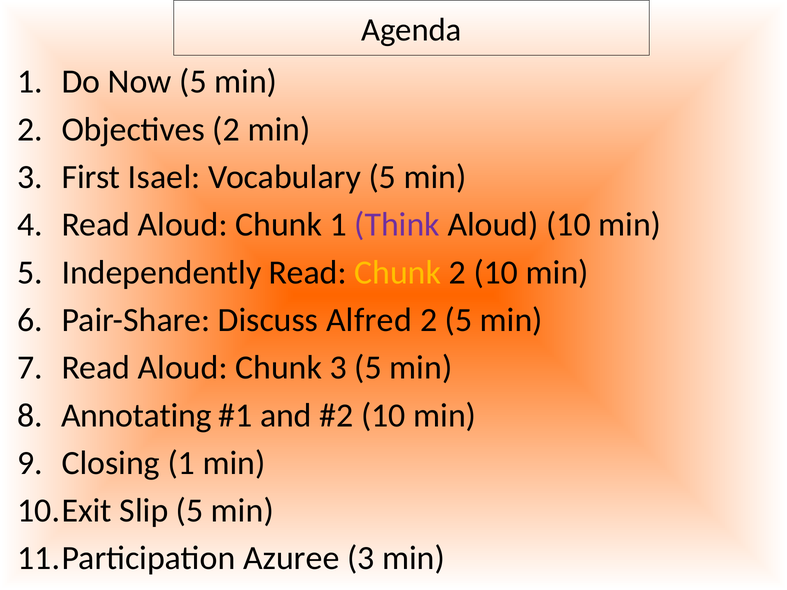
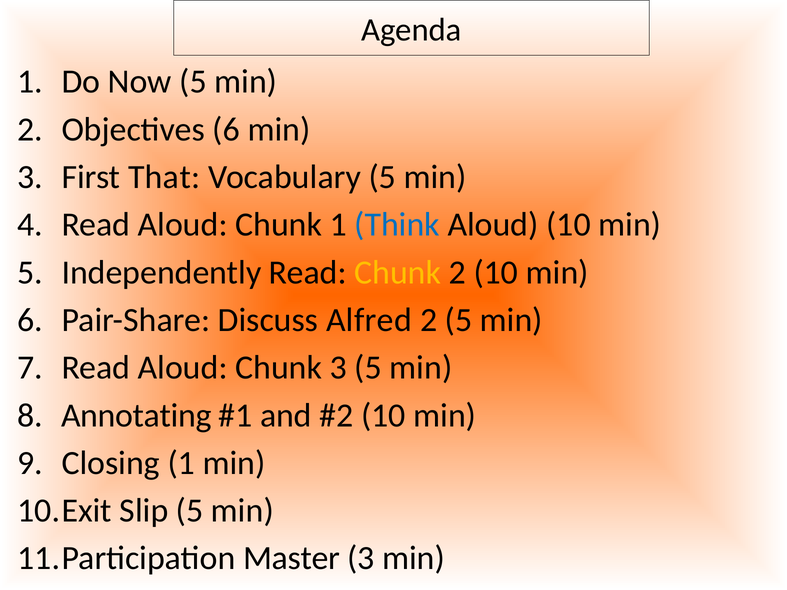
Objectives 2: 2 -> 6 (226, 129)
Isael: Isael -> That (164, 177)
Think colour: purple -> blue (397, 225)
Azuree: Azuree -> Master (291, 559)
